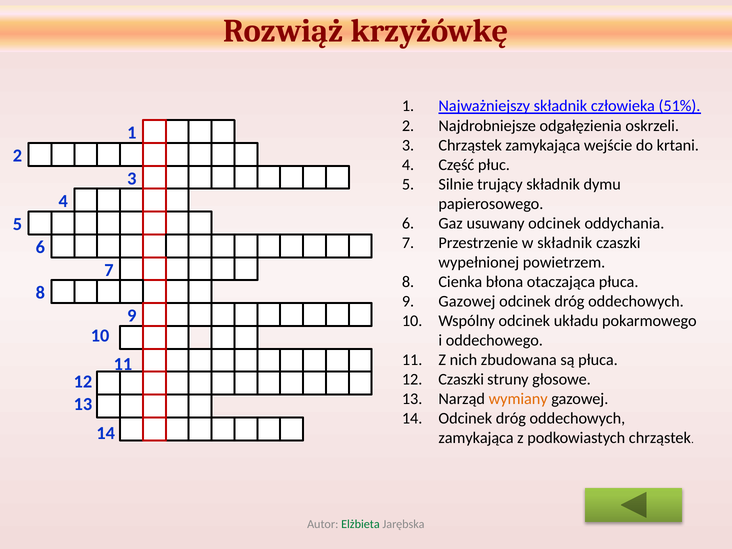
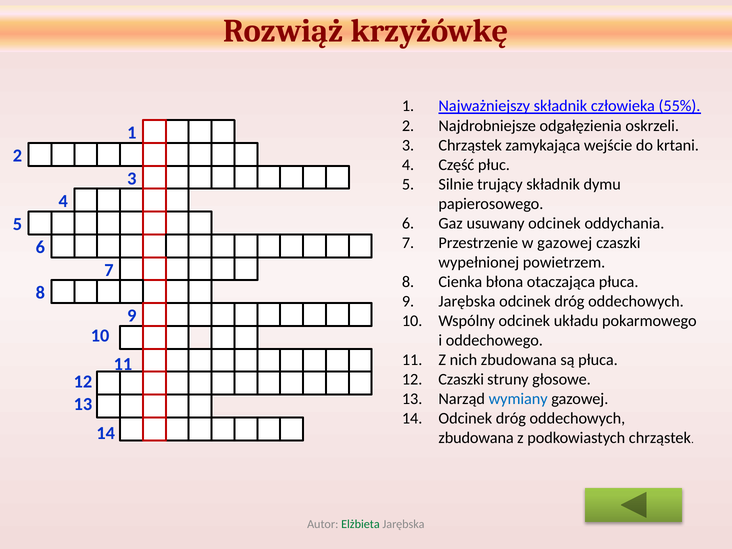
51%: 51% -> 55% (679, 106)
w składnik: składnik -> gazowej (565, 243)
9 Gazowej: Gazowej -> Jarębska (467, 302)
wymiany colour: orange -> blue (518, 399)
zamykająca: zamykająca -> zbudowana (476, 438)
